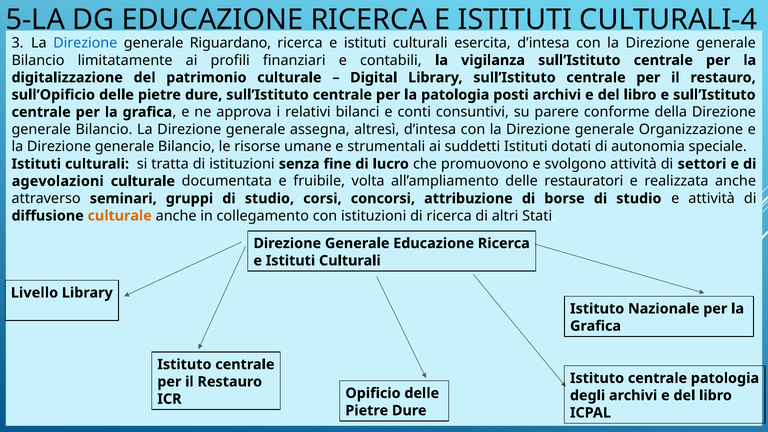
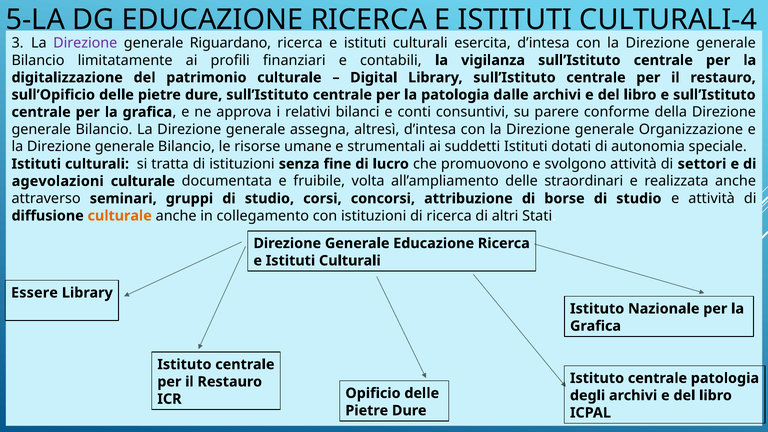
Direzione colour: blue -> purple (85, 43)
posti: posti -> dalle (511, 95)
restauratori: restauratori -> straordinari (584, 181)
Livello: Livello -> Essere (34, 293)
